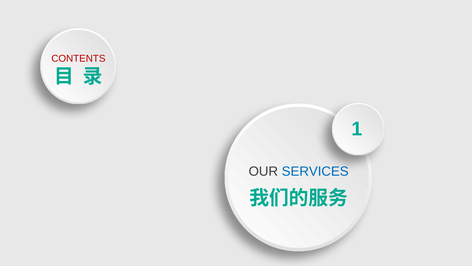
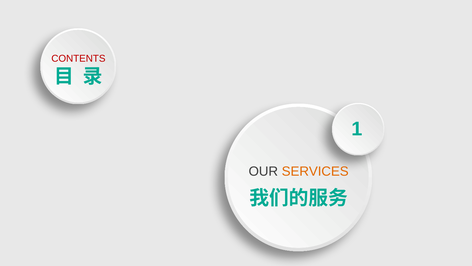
SERVICES colour: blue -> orange (315, 171)
